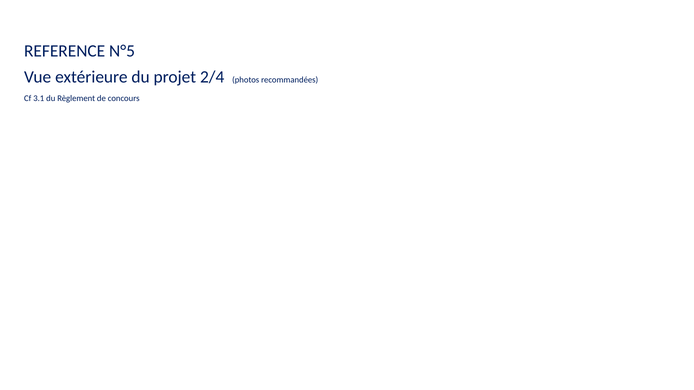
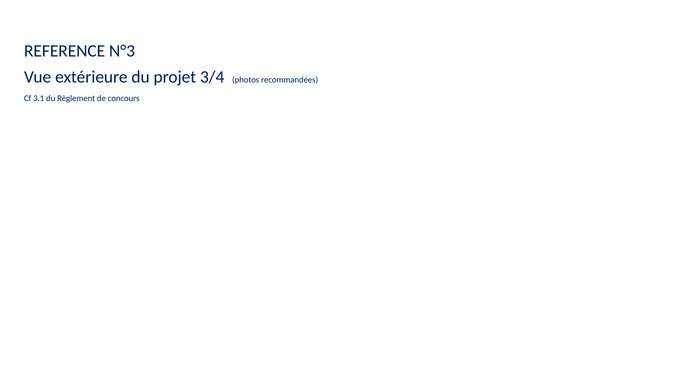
N°5: N°5 -> N°3 (122, 51)
2/4: 2/4 -> 3/4 (212, 77)
